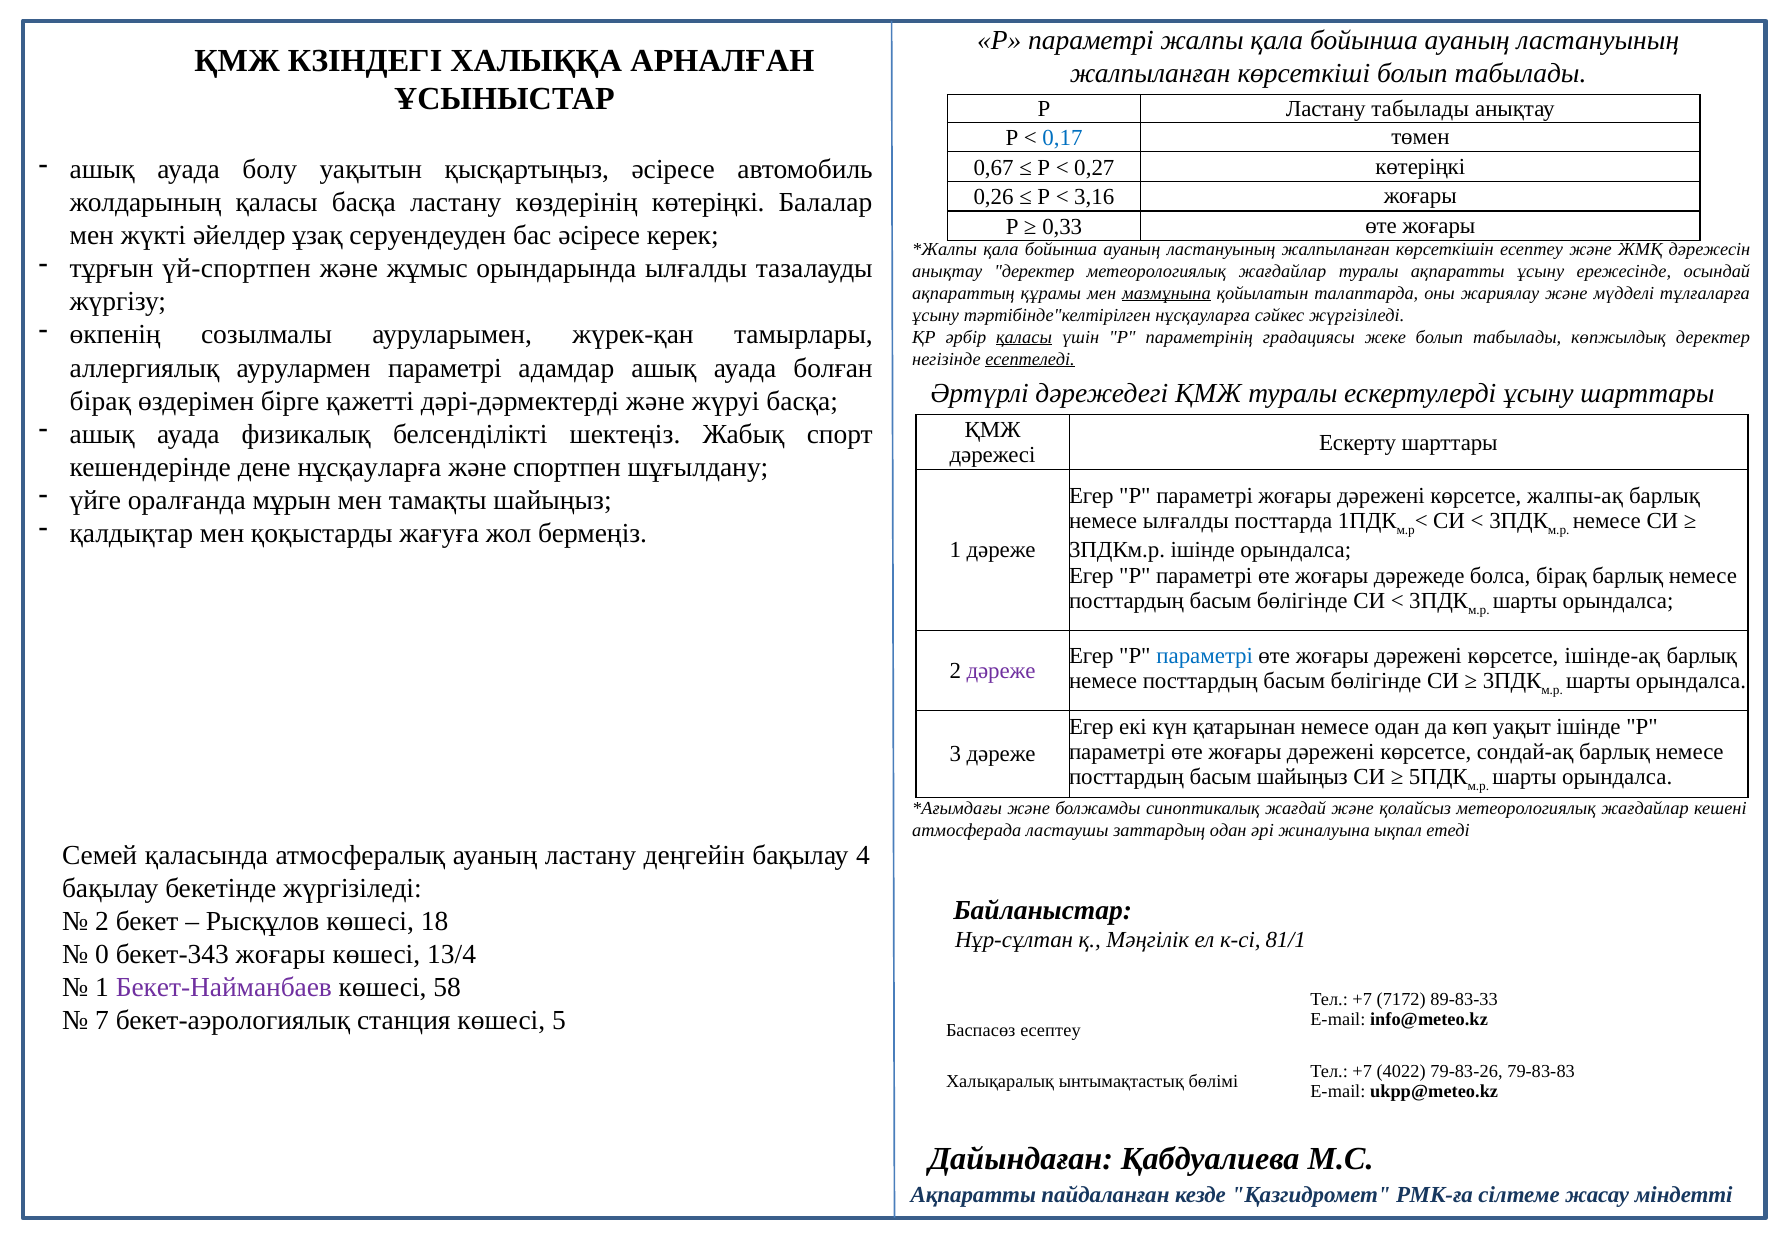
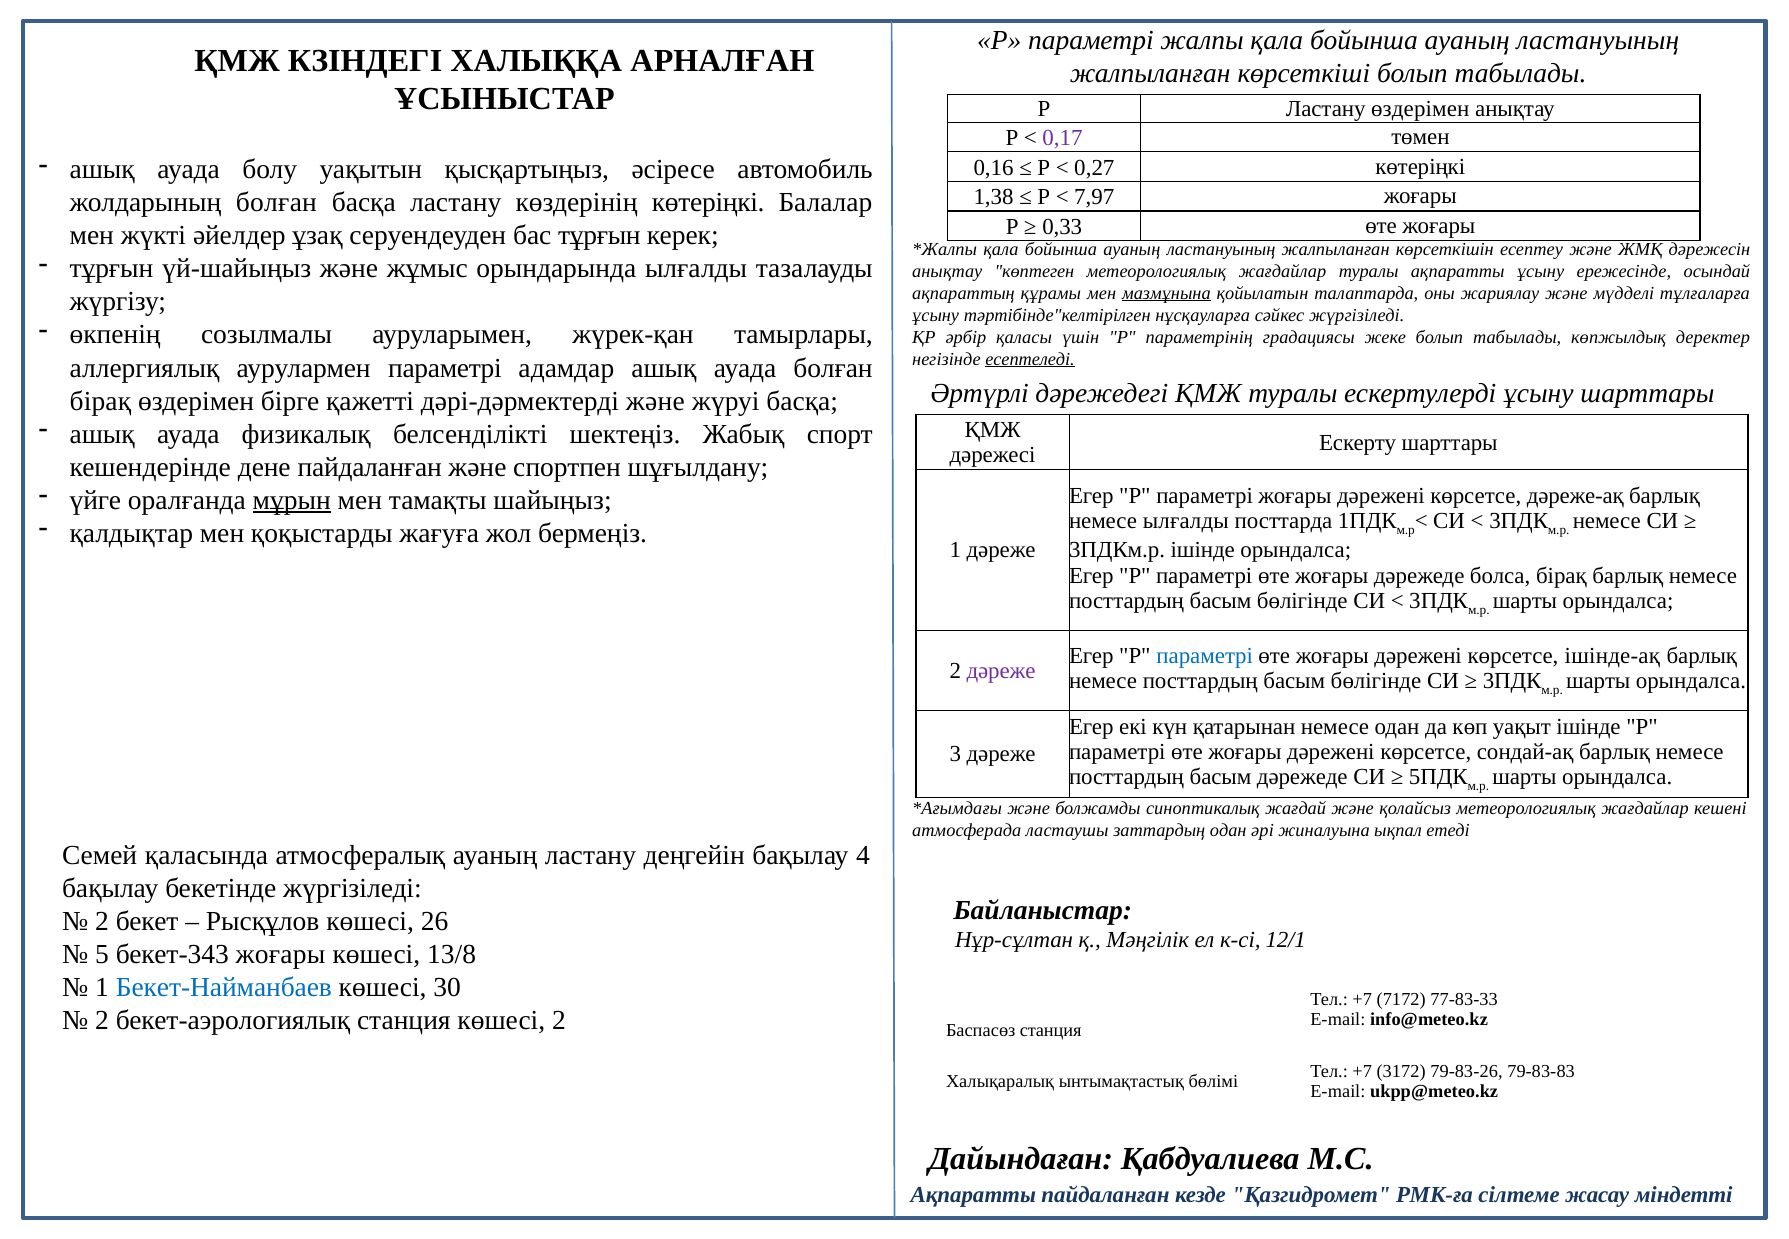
Ластану табылады: табылады -> өздерімен (1420, 109)
0,17 colour: blue -> purple (1063, 138)
0,67: 0,67 -> 0,16 (994, 168)
0,26: 0,26 -> 1,38 (994, 197)
3,16: 3,16 -> 7,97 (1094, 197)
жолдарының қаласы: қаласы -> болған (276, 203)
бас әсіресе: әсіресе -> тұрғын (599, 236)
үй-спортпен: үй-спортпен -> үй-шайыңыз (237, 269)
анықтау деректер: деректер -> көптеген (1034, 271)
қаласы underline: present -> none (1024, 337)
дене нұсқауларға: нұсқауларға -> пайдаланған (370, 467)
жалпы-ақ: жалпы-ақ -> дәреже-ақ (1575, 496)
мұрын underline: none -> present (292, 500)
басым шайыңыз: шайыңыз -> дәрежеде (1302, 777)
18: 18 -> 26 (435, 921)
81/1: 81/1 -> 12/1 (1286, 940)
0: 0 -> 5 (102, 954)
13/4: 13/4 -> 13/8 (452, 954)
Бекет-Найманбаев colour: purple -> blue (224, 987)
58: 58 -> 30 (447, 987)
89-83-33: 89-83-33 -> 77-83-33 (1464, 999)
7: 7 -> 2 (102, 1020)
көшесі 5: 5 -> 2 (559, 1020)
Баспасөз есептеу: есептеу -> станция (1051, 1030)
4022: 4022 -> 3172 (1401, 1071)
